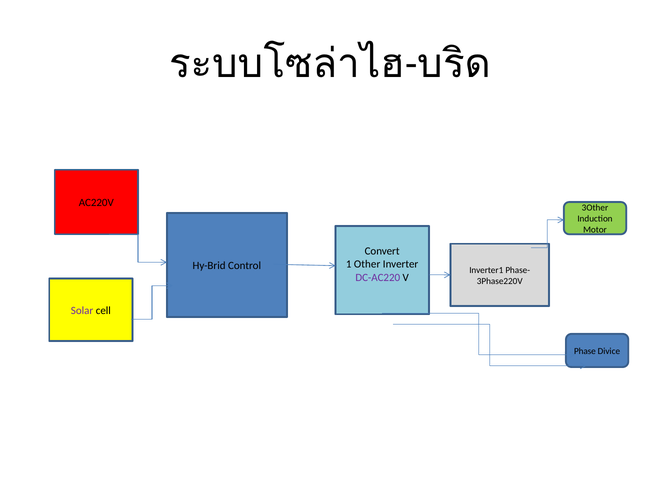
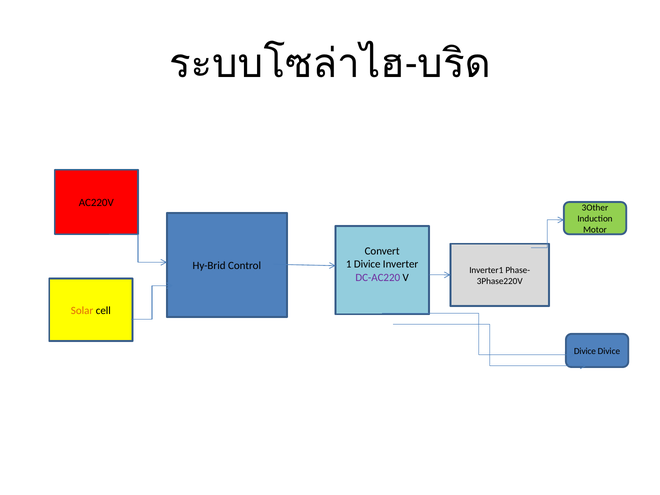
1 Other: Other -> Divice (367, 264)
Solar colour: purple -> orange (82, 311)
Phase: Phase -> Divice (585, 351)
